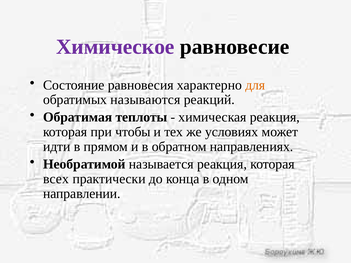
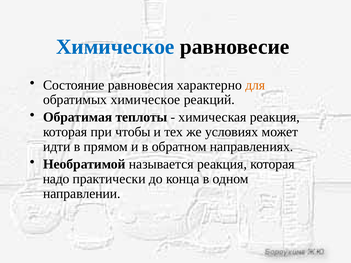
Химическое colour: purple -> blue (115, 47)
обратимых называются: называются -> химическое (145, 100)
всех: всех -> надо (56, 179)
